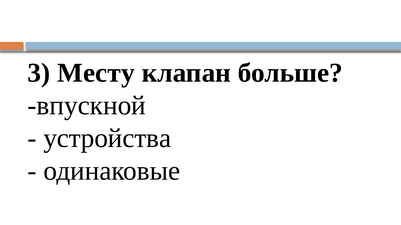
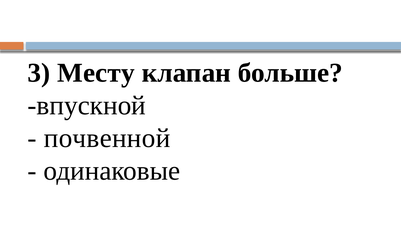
устройства: устройства -> почвенной (107, 139)
